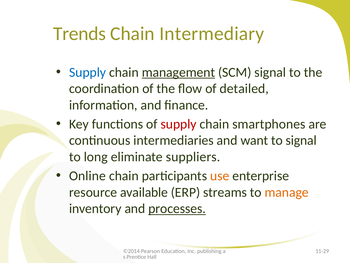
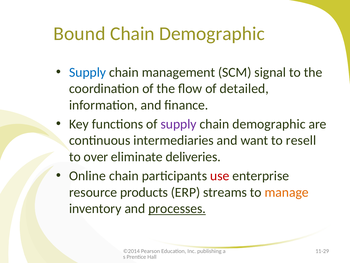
Trends: Trends -> Bound (79, 34)
Intermediary: Intermediary -> Demographic (212, 34)
management underline: present -> none (178, 72)
supply colour: red -> purple (179, 124)
smartphones: smartphones -> demographic (269, 124)
to signal: signal -> resell (301, 140)
long: long -> over (96, 157)
suppliers: suppliers -> deliveries (193, 157)
use colour: orange -> red (220, 176)
available: available -> products (144, 192)
